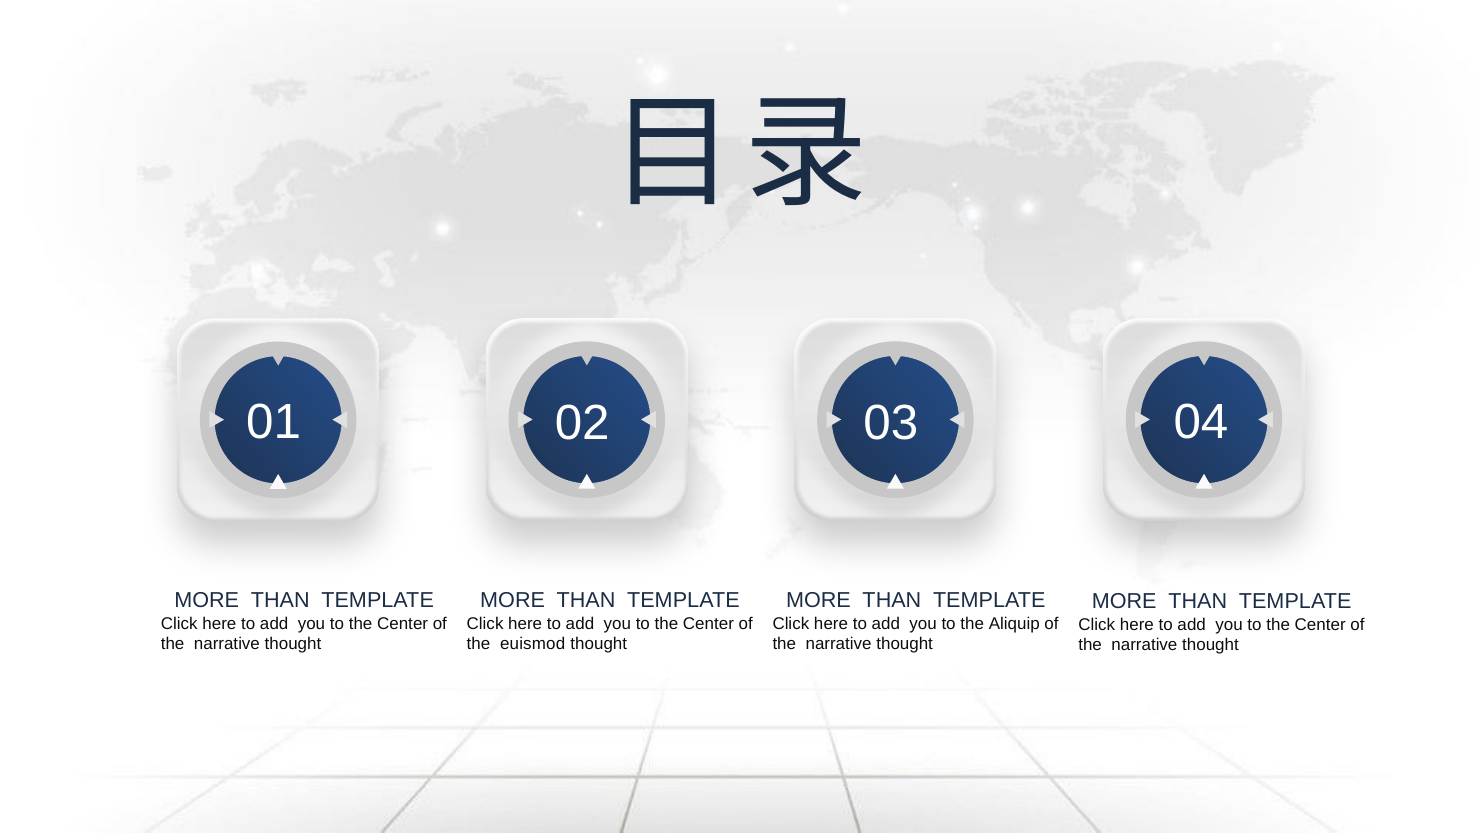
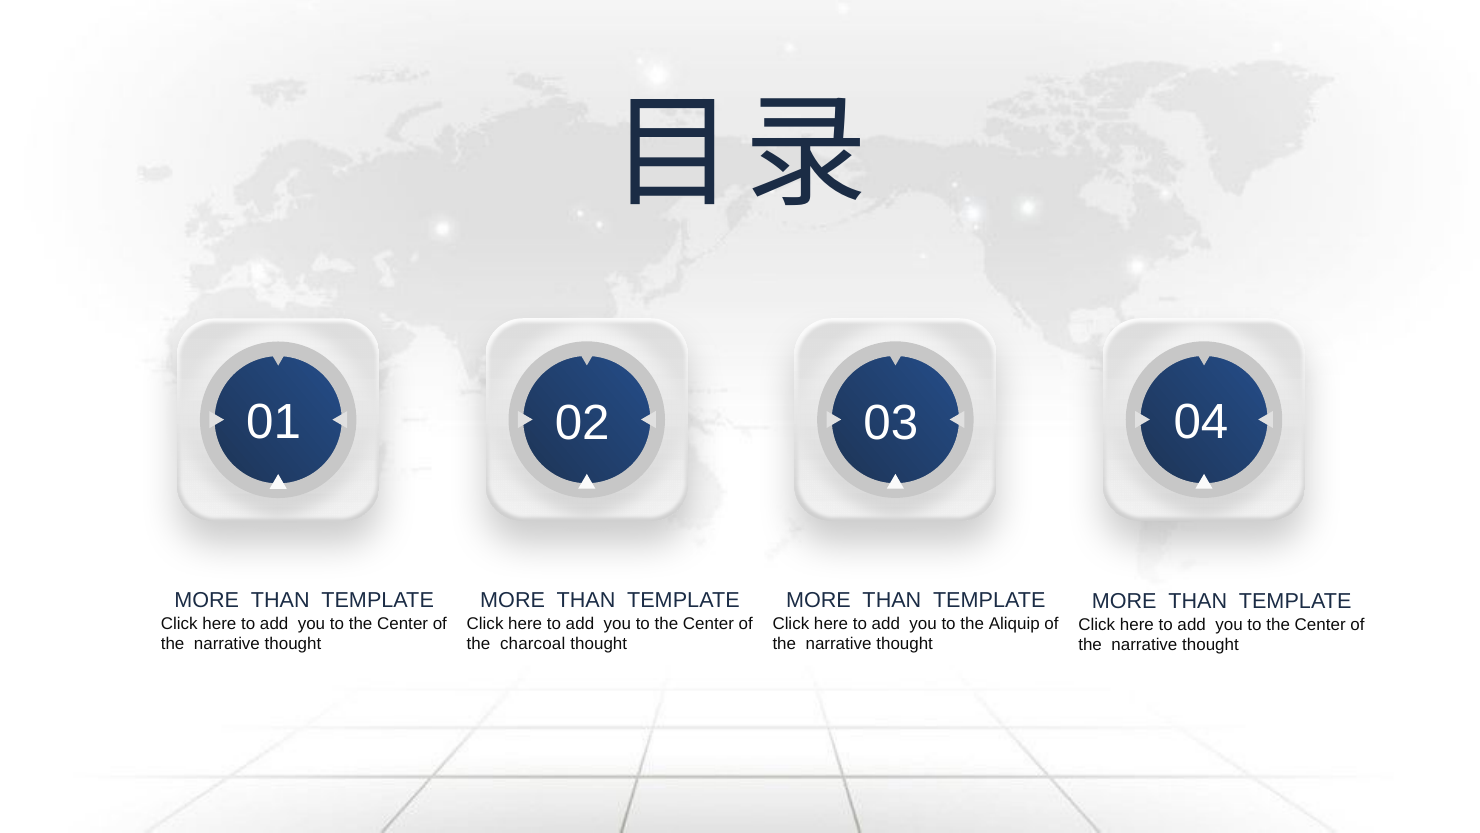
euismod: euismod -> charcoal (533, 643)
